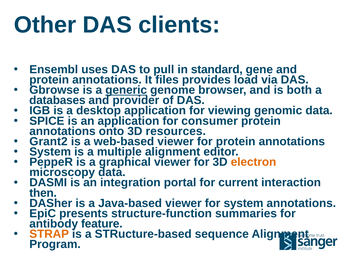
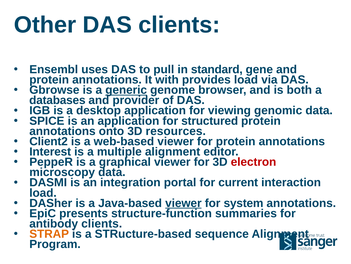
files: files -> with (167, 80)
consumer: consumer -> structured (210, 121)
Grant2: Grant2 -> Client2 (49, 141)
System: System -> Interest (50, 151)
electron colour: orange -> red (254, 162)
then: then -> load (43, 192)
viewer underline: none -> present (183, 203)
antibody feature: feature -> clients (102, 223)
